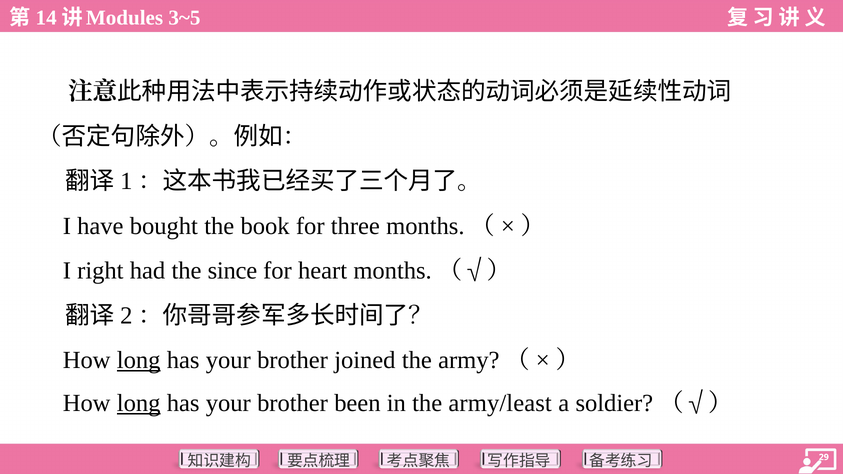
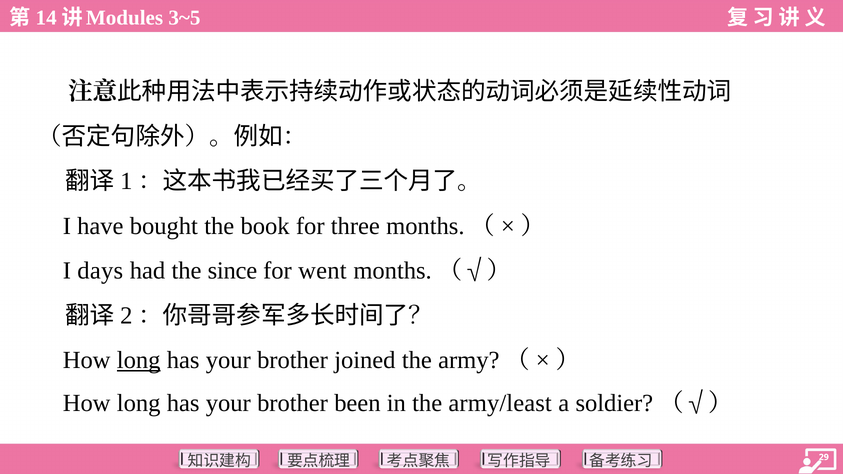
right: right -> days (100, 271)
heart: heart -> went (322, 271)
long underline: present -> none (139, 403)
